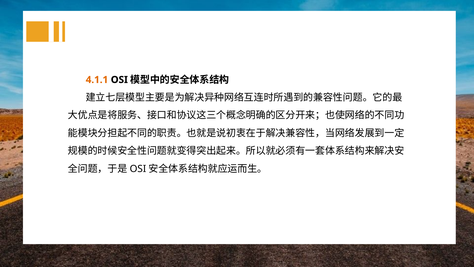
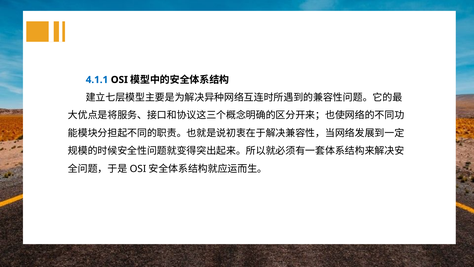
4.1.1 colour: orange -> blue (97, 80)
